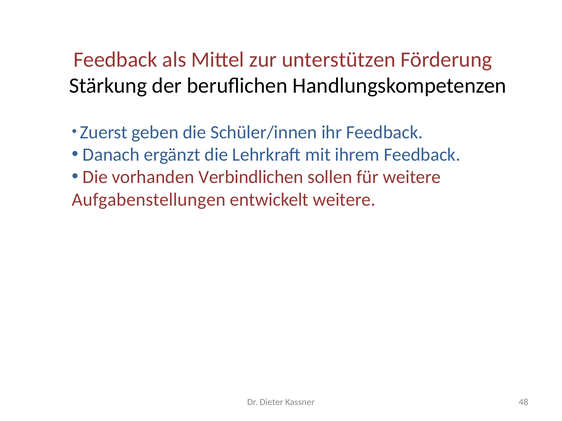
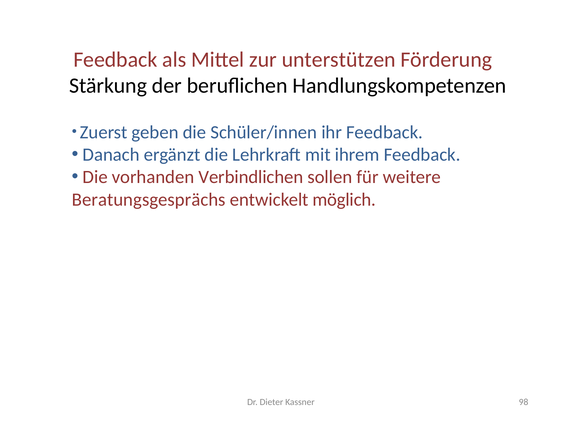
Aufgabenstellungen: Aufgabenstellungen -> Beratungsgesprächs (149, 200)
entwickelt weitere: weitere -> möglich (344, 200)
48: 48 -> 98 (524, 402)
